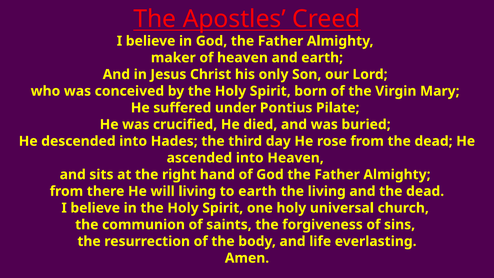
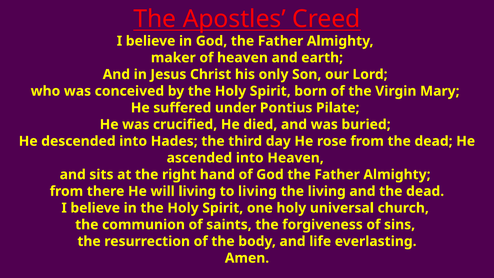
to earth: earth -> living (257, 191)
